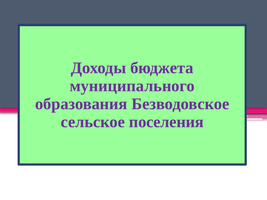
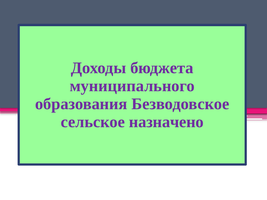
поселения: поселения -> назначено (166, 122)
